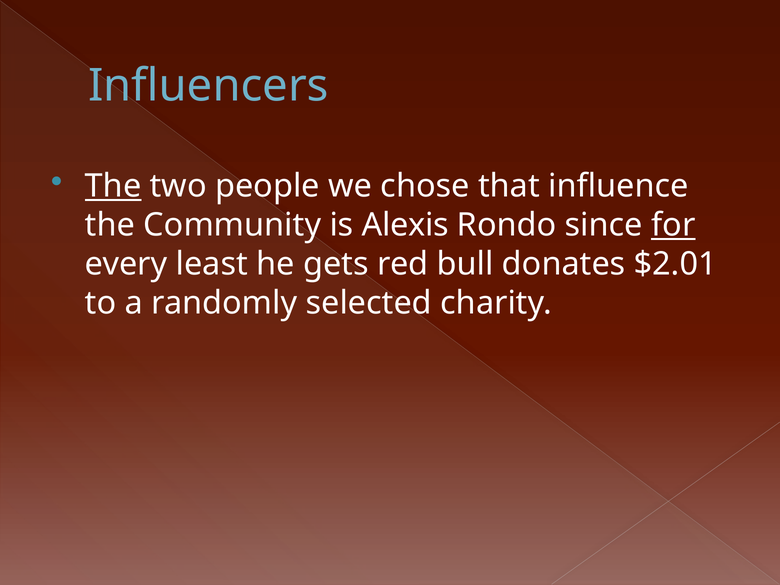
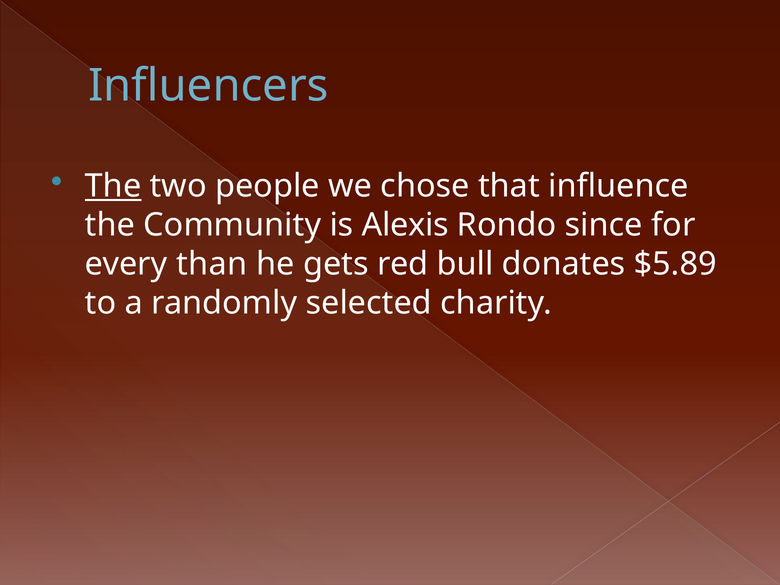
for underline: present -> none (673, 225)
least: least -> than (212, 264)
$2.01: $2.01 -> $5.89 (675, 264)
